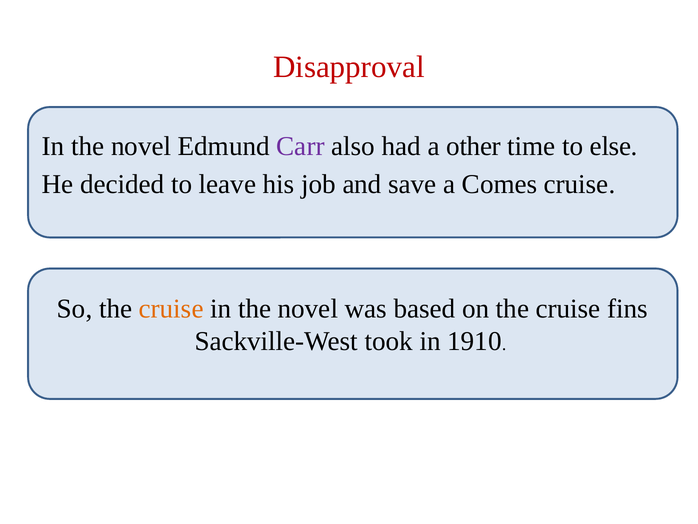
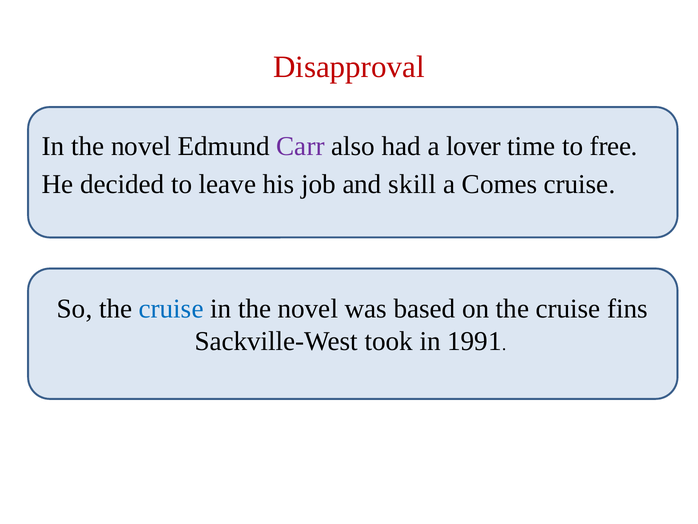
other: other -> lover (474, 146)
else: else -> free (614, 146)
save: save -> skill (412, 184)
cruise colour: orange -> blue (171, 309)
1910: 1910 -> 1991 (474, 341)
